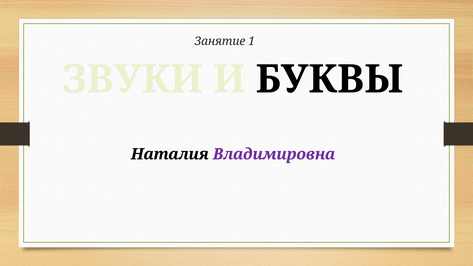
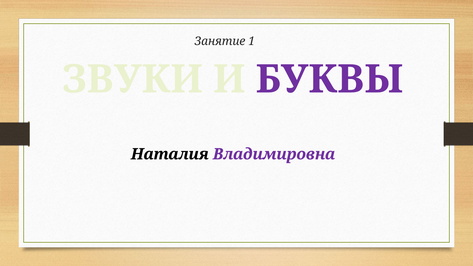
БУКВЫ colour: black -> purple (330, 79)
